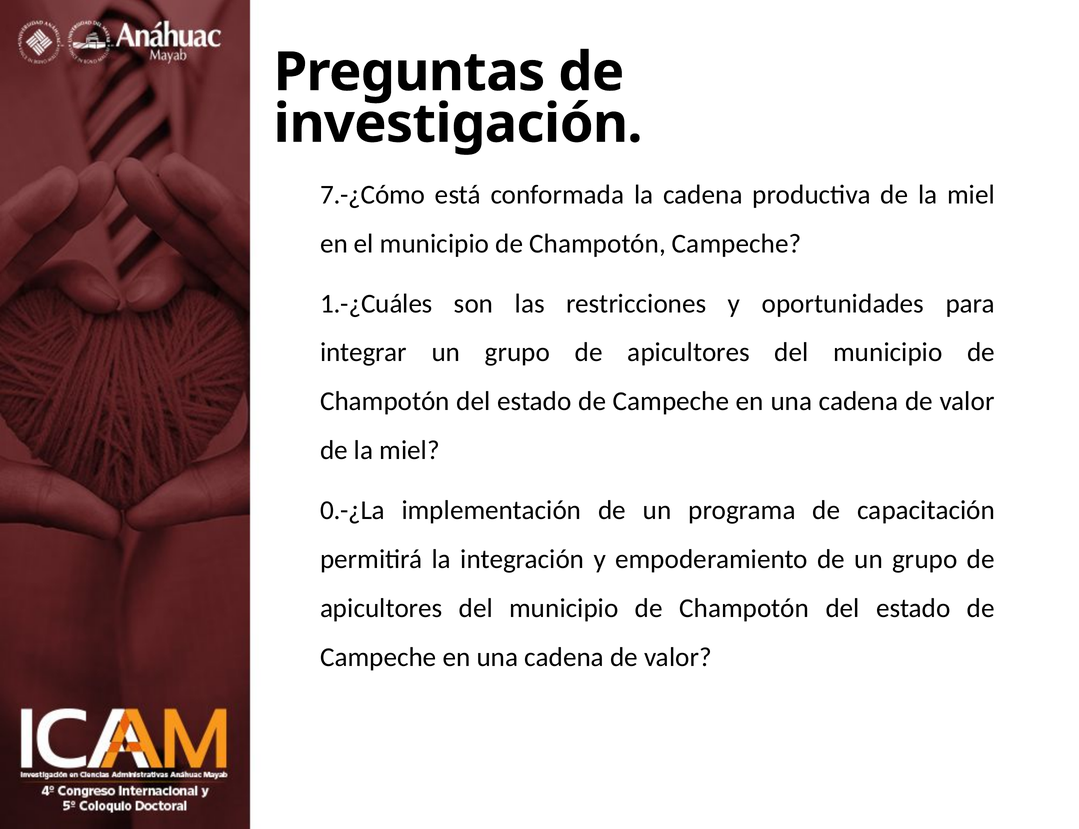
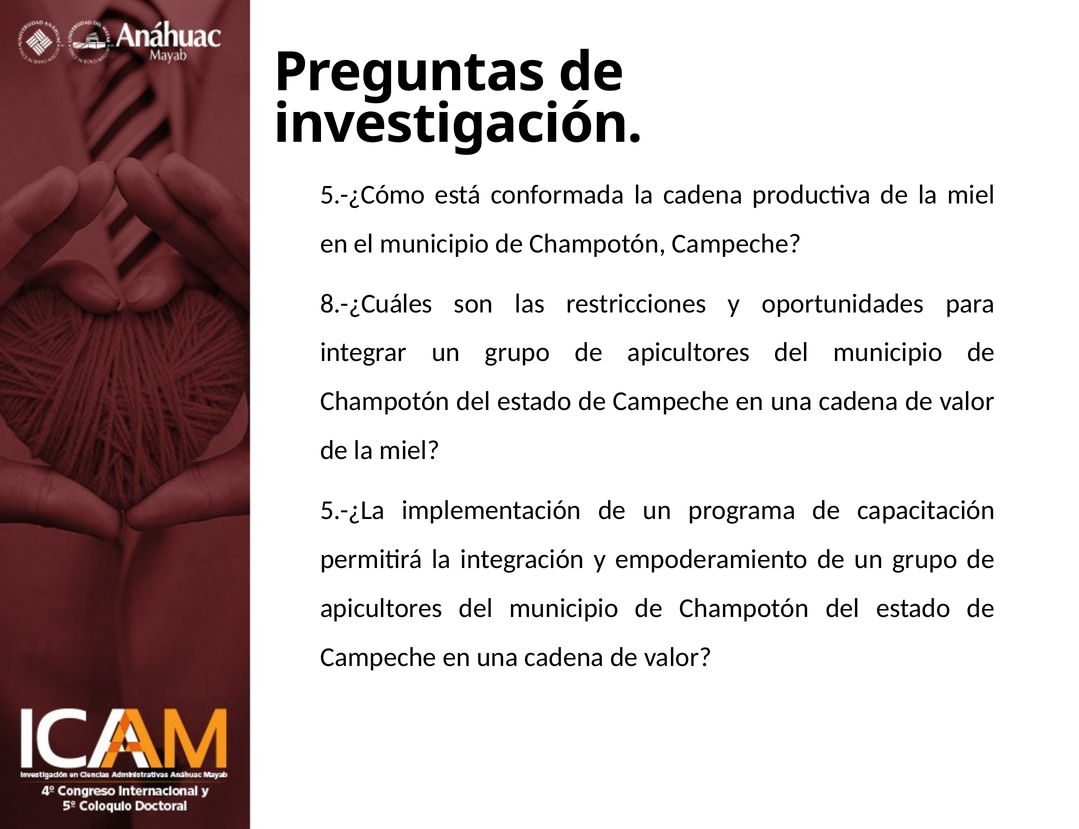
7.-¿Cómo: 7.-¿Cómo -> 5.-¿Cómo (373, 195)
1.-¿Cuáles: 1.-¿Cuáles -> 8.-¿Cuáles (376, 303)
0.-¿La: 0.-¿La -> 5.-¿La (352, 510)
